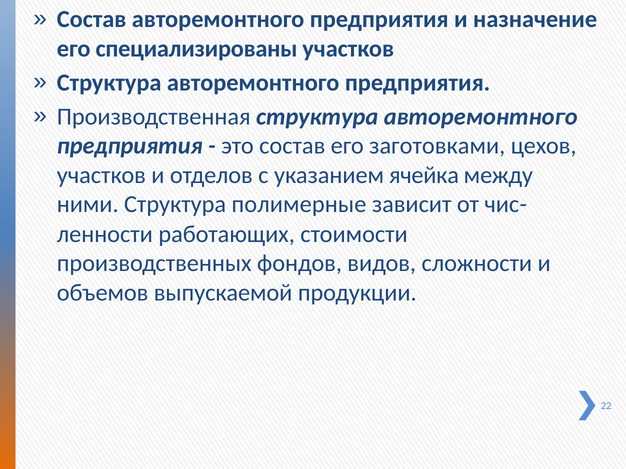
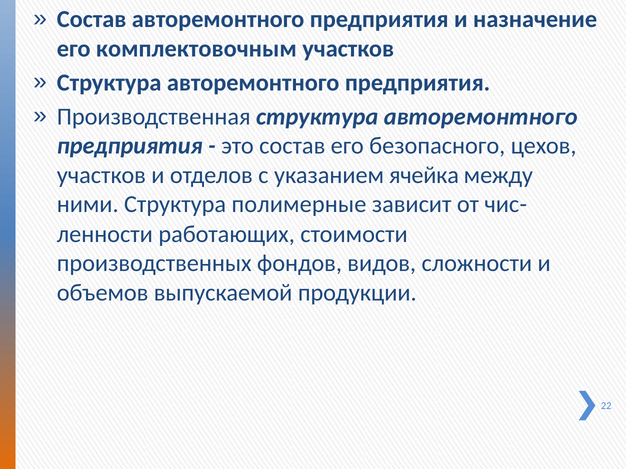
специализированы: специализированы -> комплектовочным (196, 49)
заготовками: заготовками -> безопасного (437, 146)
